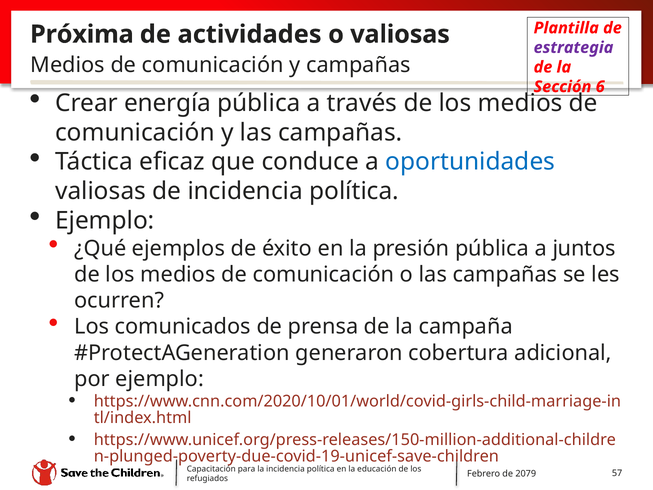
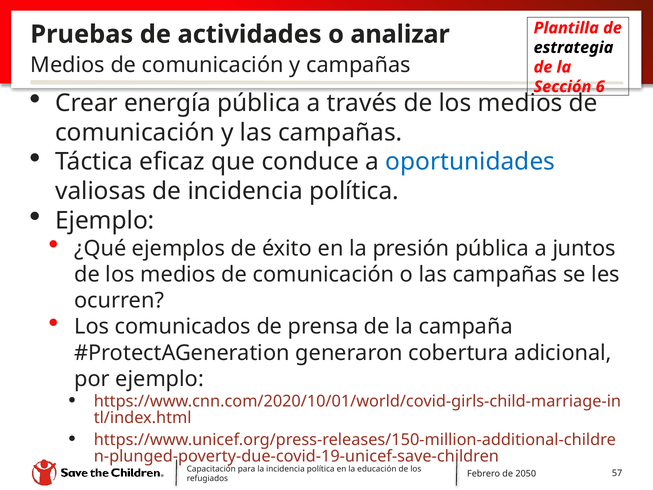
Próxima: Próxima -> Pruebas (82, 34)
o valiosas: valiosas -> analizar (400, 34)
estrategia colour: purple -> black (573, 48)
2079: 2079 -> 2050 (526, 474)
